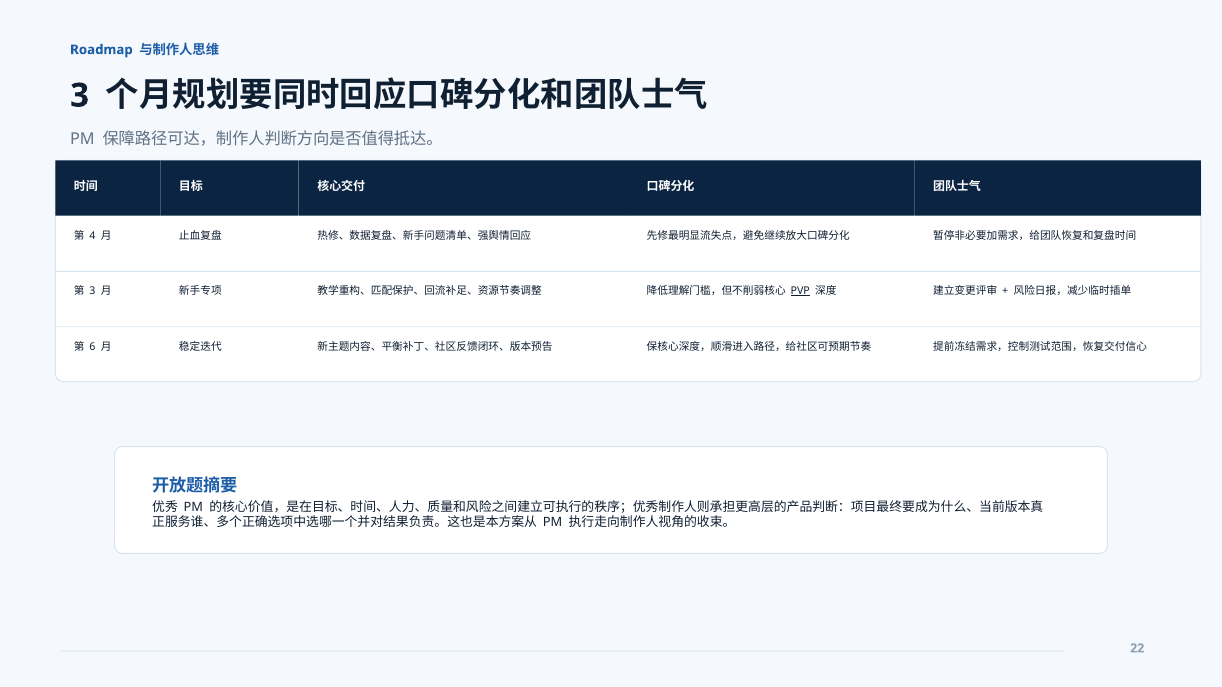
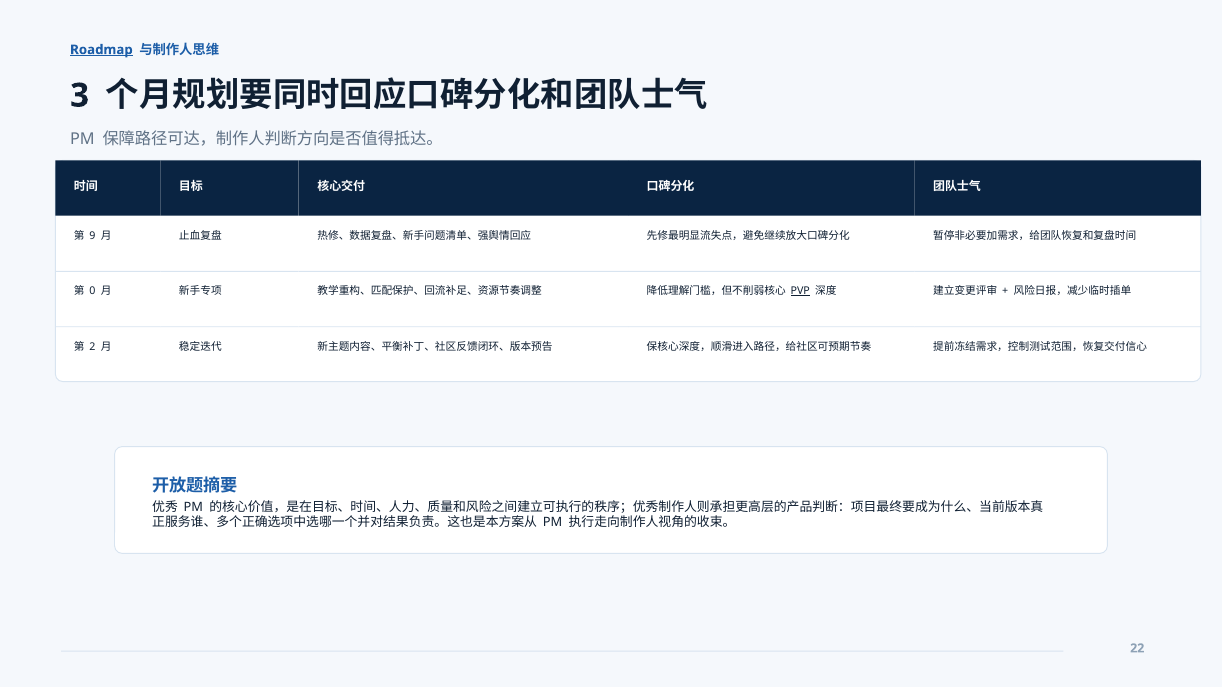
Roadmap underline: none -> present (101, 50)
4: 4 -> 9 (93, 236)
3: 3 -> 0 (93, 291)
6: 6 -> 2 (93, 347)
